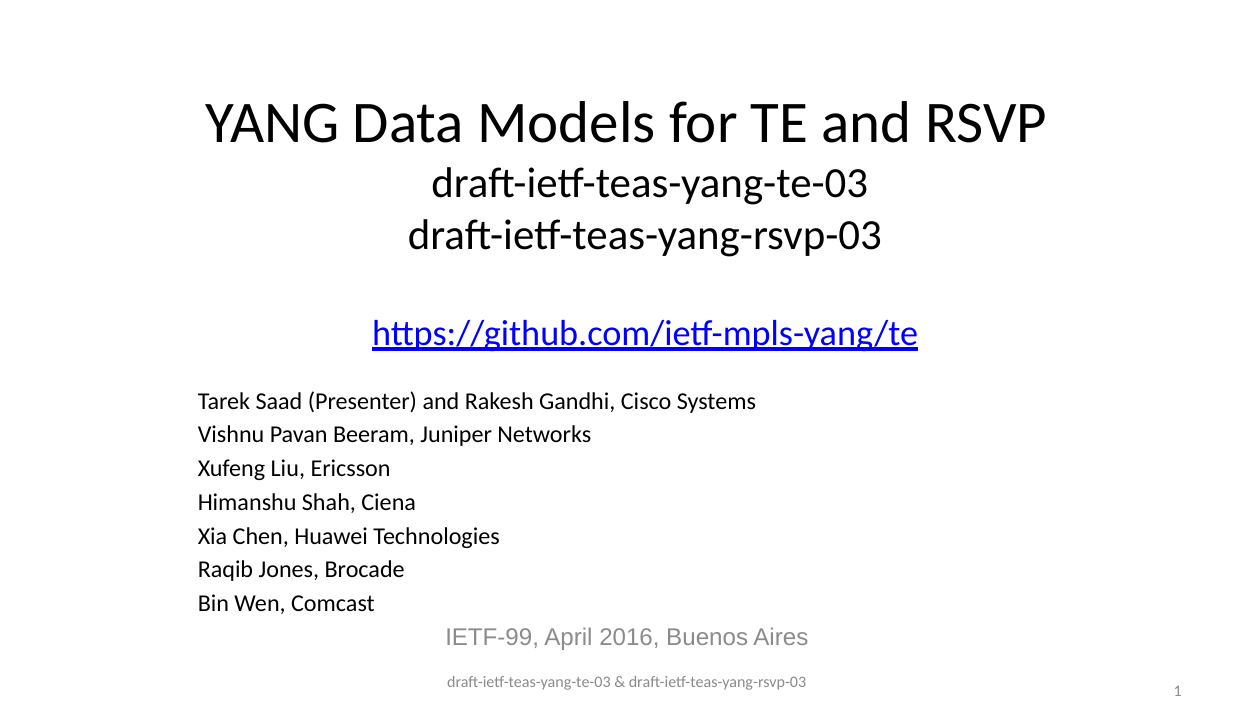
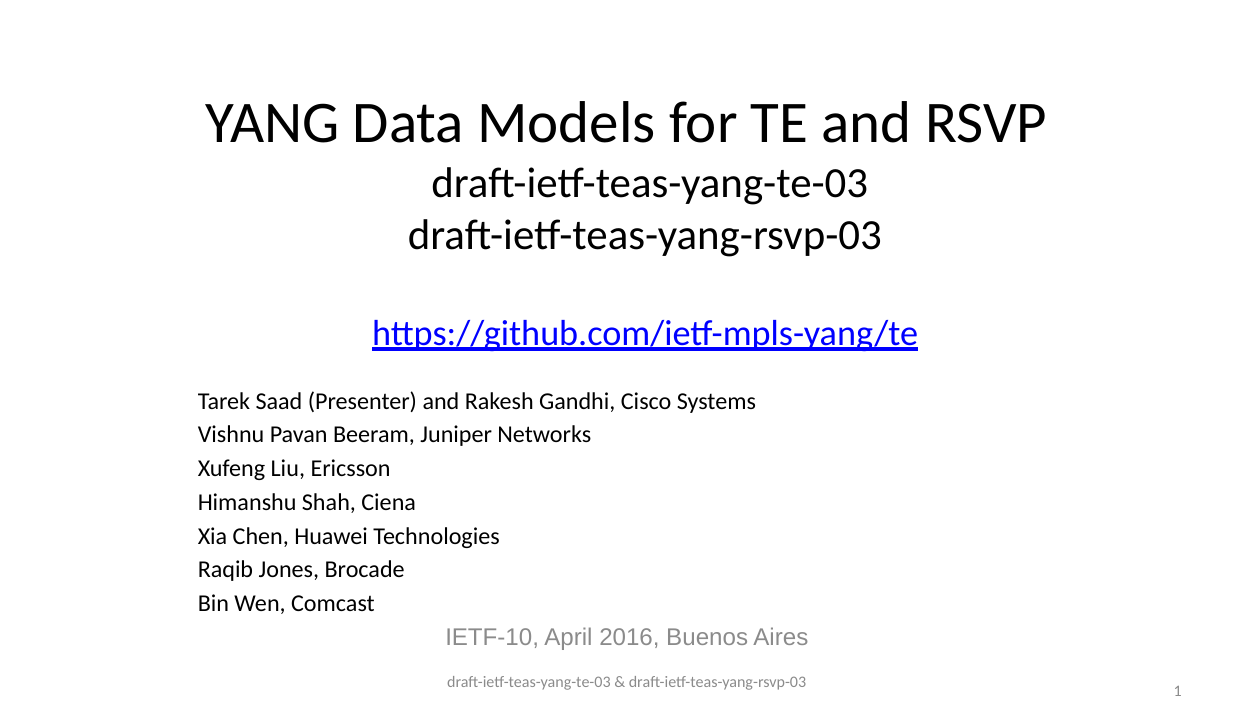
IETF-99: IETF-99 -> IETF-10 (492, 638)
